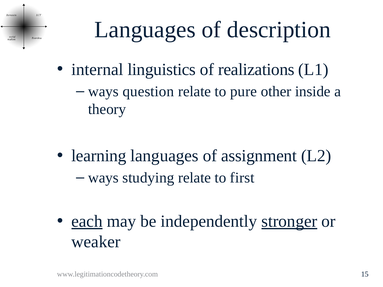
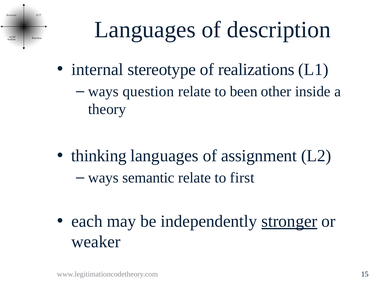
linguistics: linguistics -> stereotype (162, 70)
pure: pure -> been (244, 91)
learning: learning -> thinking (99, 156)
studying: studying -> semantic (148, 178)
each underline: present -> none (87, 222)
